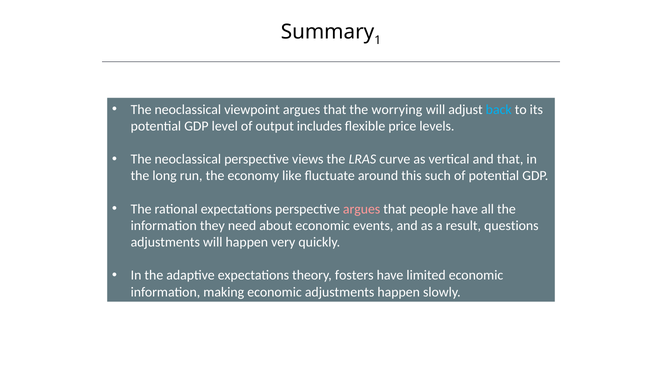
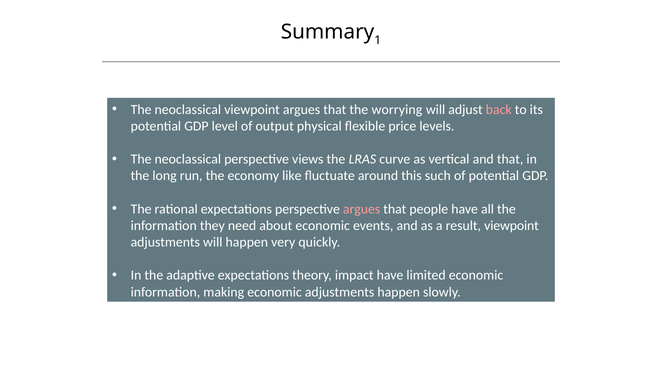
back colour: light blue -> pink (499, 109)
includes: includes -> physical (319, 126)
result questions: questions -> viewpoint (511, 225)
fosters: fosters -> impact (354, 275)
